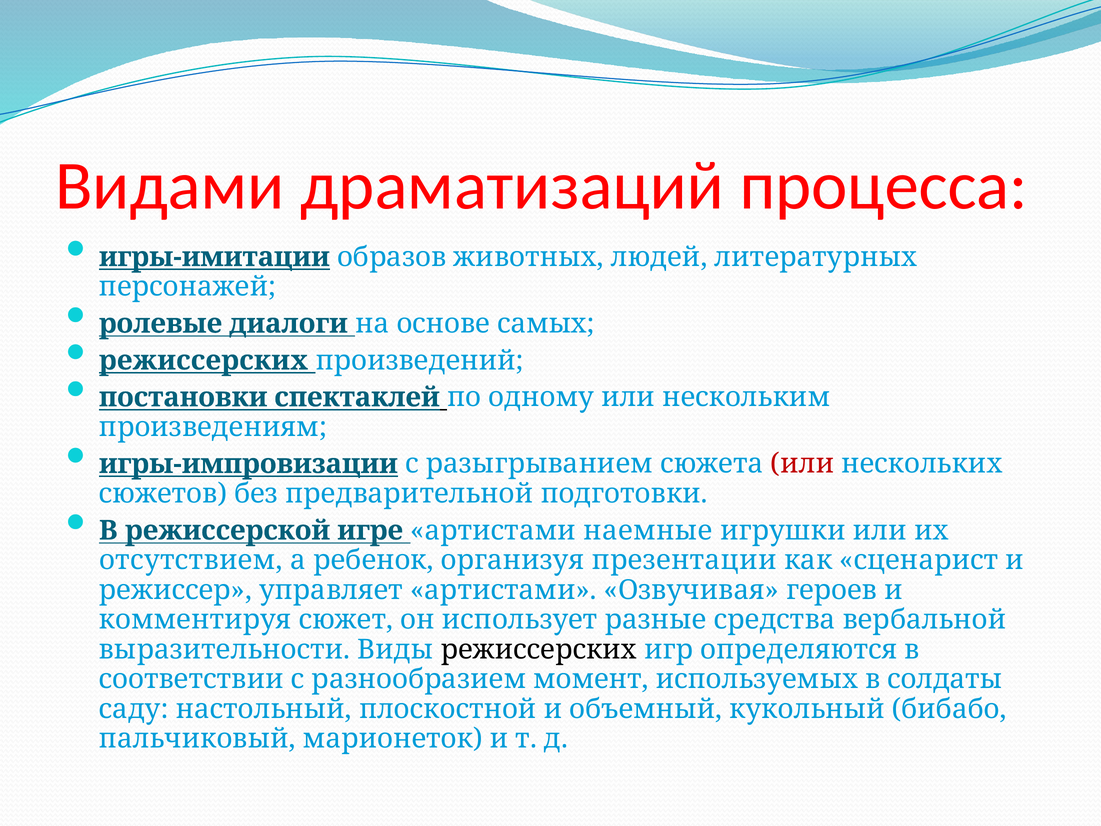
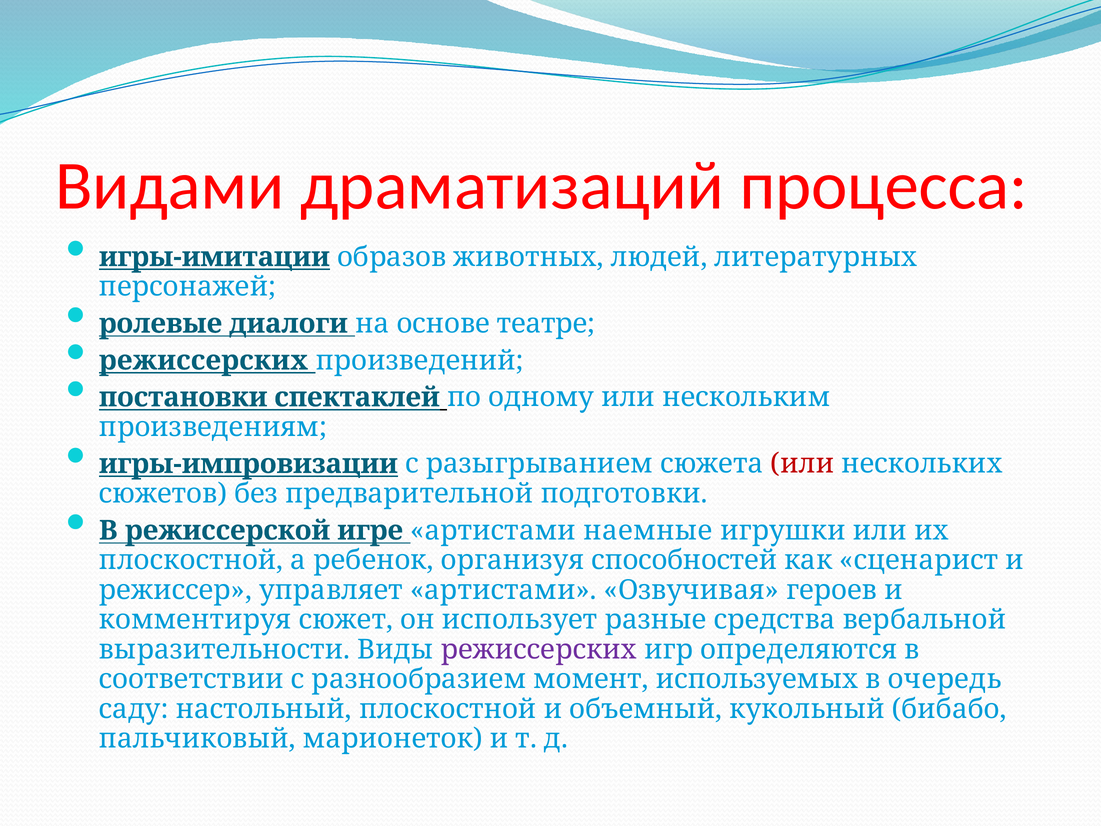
самых: самых -> театре (546, 323)
отсутствием: отсутствием -> плоскостной (191, 560)
презентации: презентации -> способностей (684, 560)
режиссерских colour: black -> purple (539, 649)
солдаты: солдаты -> очередь (945, 679)
